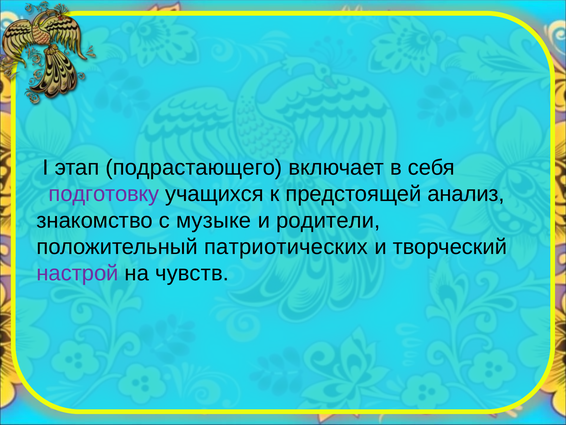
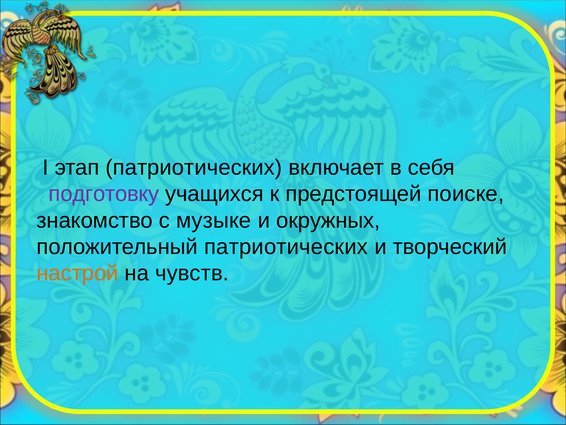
этап подрастающего: подрастающего -> патриотических (194, 167)
анализ: анализ -> поиске (466, 194)
родители: родители -> окружных (328, 220)
настрой colour: purple -> orange (78, 273)
